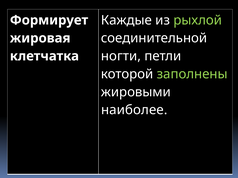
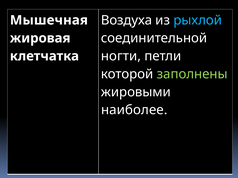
Каждые: Каждые -> Воздуха (126, 20)
рыхлой colour: light green -> light blue (198, 20)
Формирует: Формирует -> Мышечная (49, 20)
